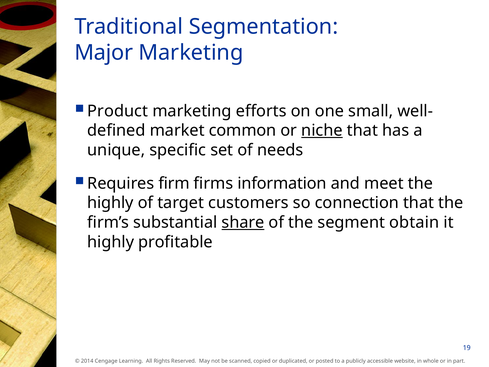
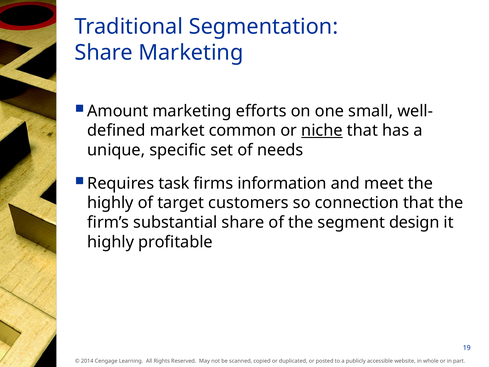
Major: Major -> Share (104, 53)
Product: Product -> Amount (118, 111)
firm: firm -> task (174, 183)
share underline: present -> none (243, 222)
obtain: obtain -> design (414, 222)
